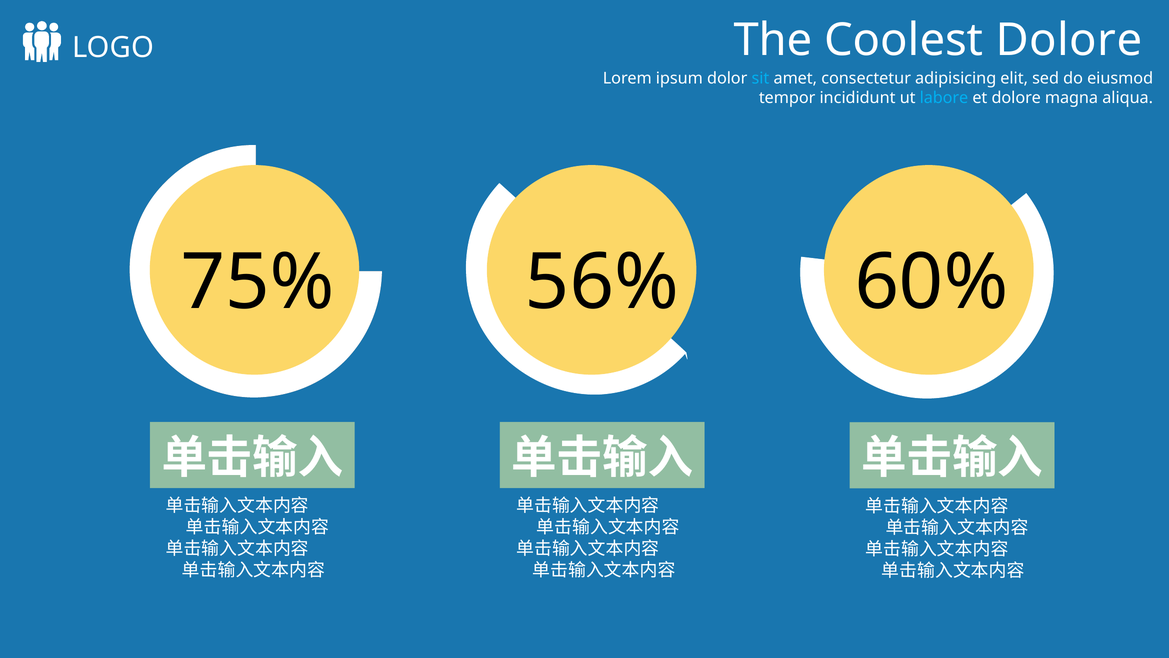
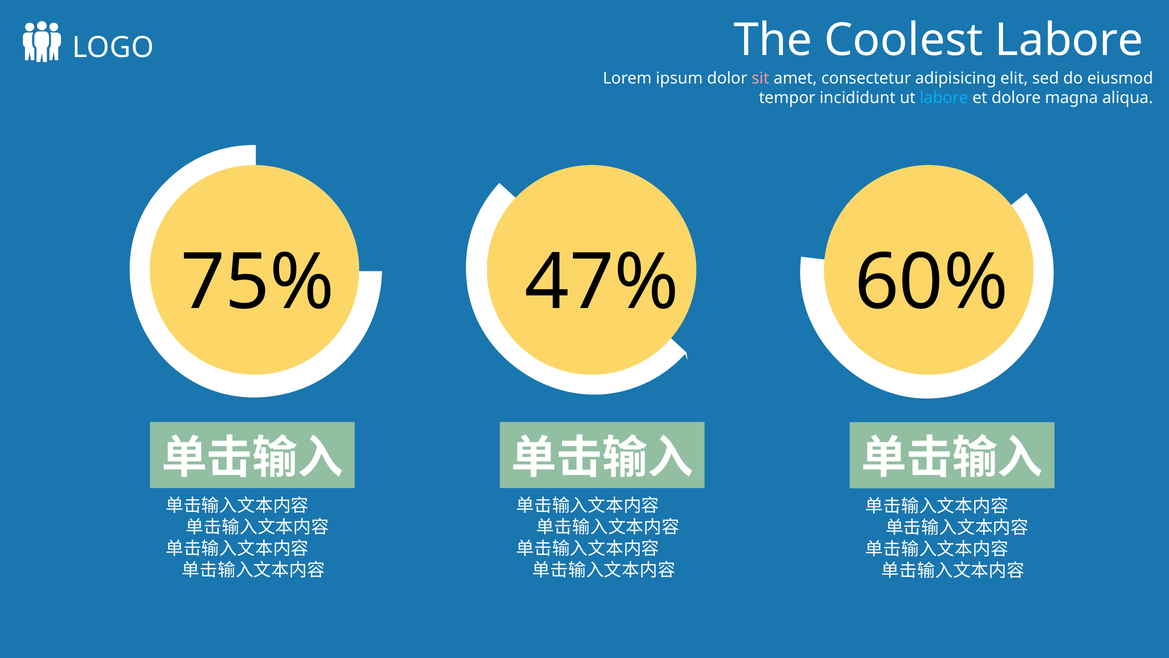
Coolest Dolore: Dolore -> Labore (1069, 40)
sit colour: light blue -> pink (760, 78)
56%: 56% -> 47% (602, 282)
